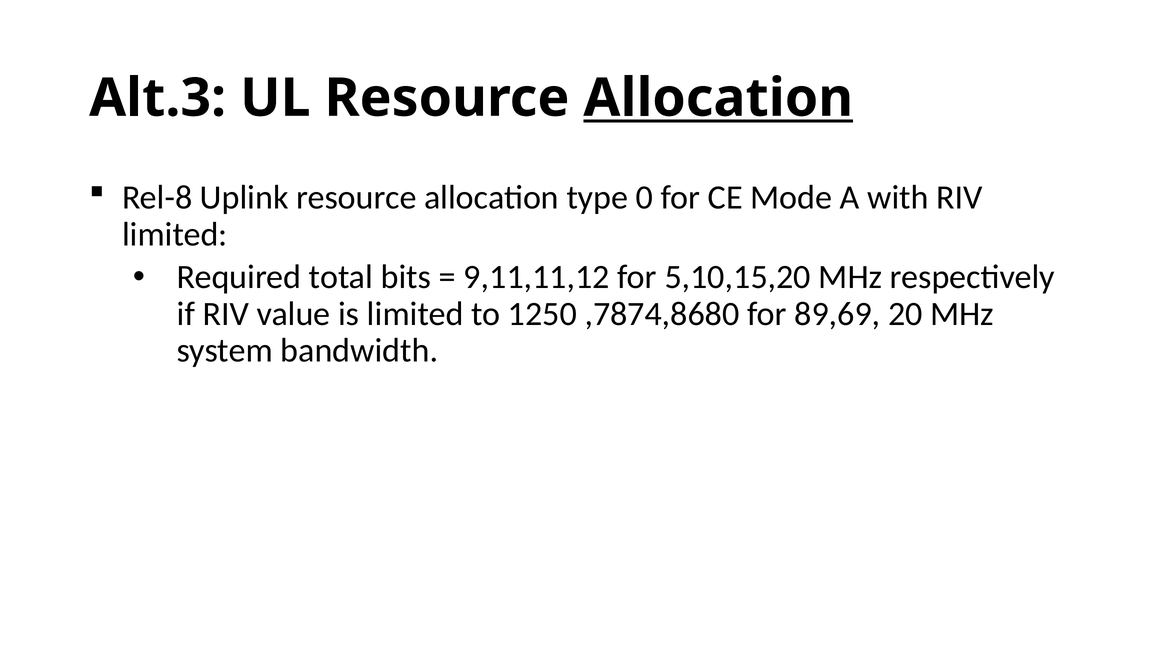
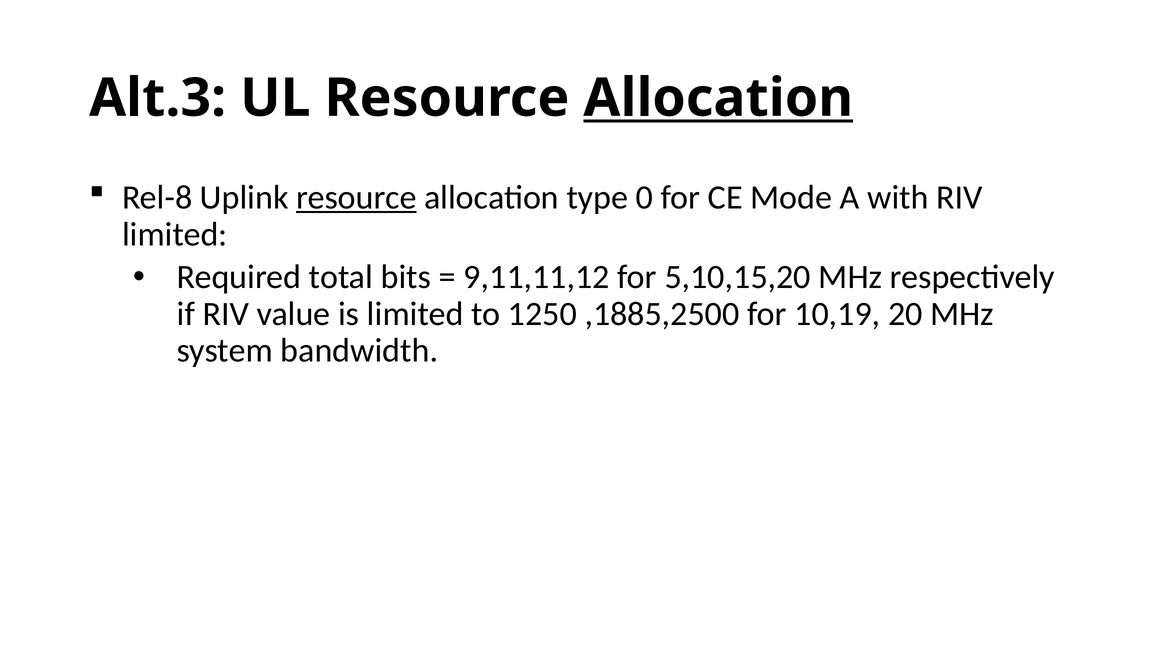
resource underline: none -> present (356, 198)
,7874,8680: ,7874,8680 -> ,1885,2500 (662, 314)
89,69: 89,69 -> 10,19 (837, 314)
